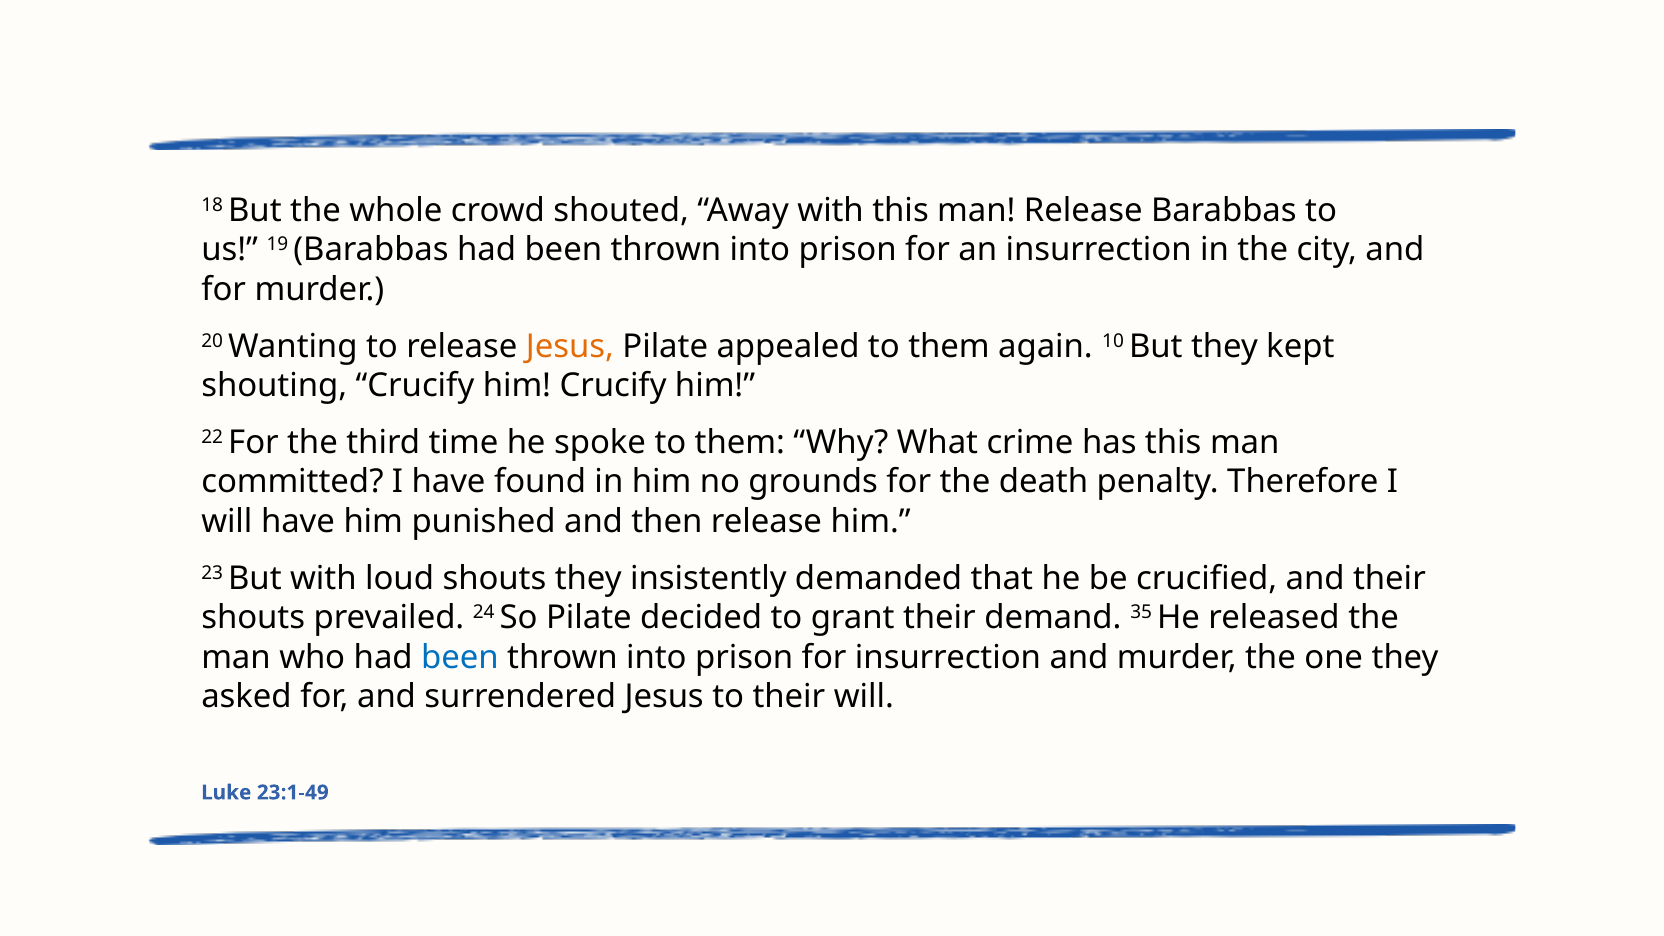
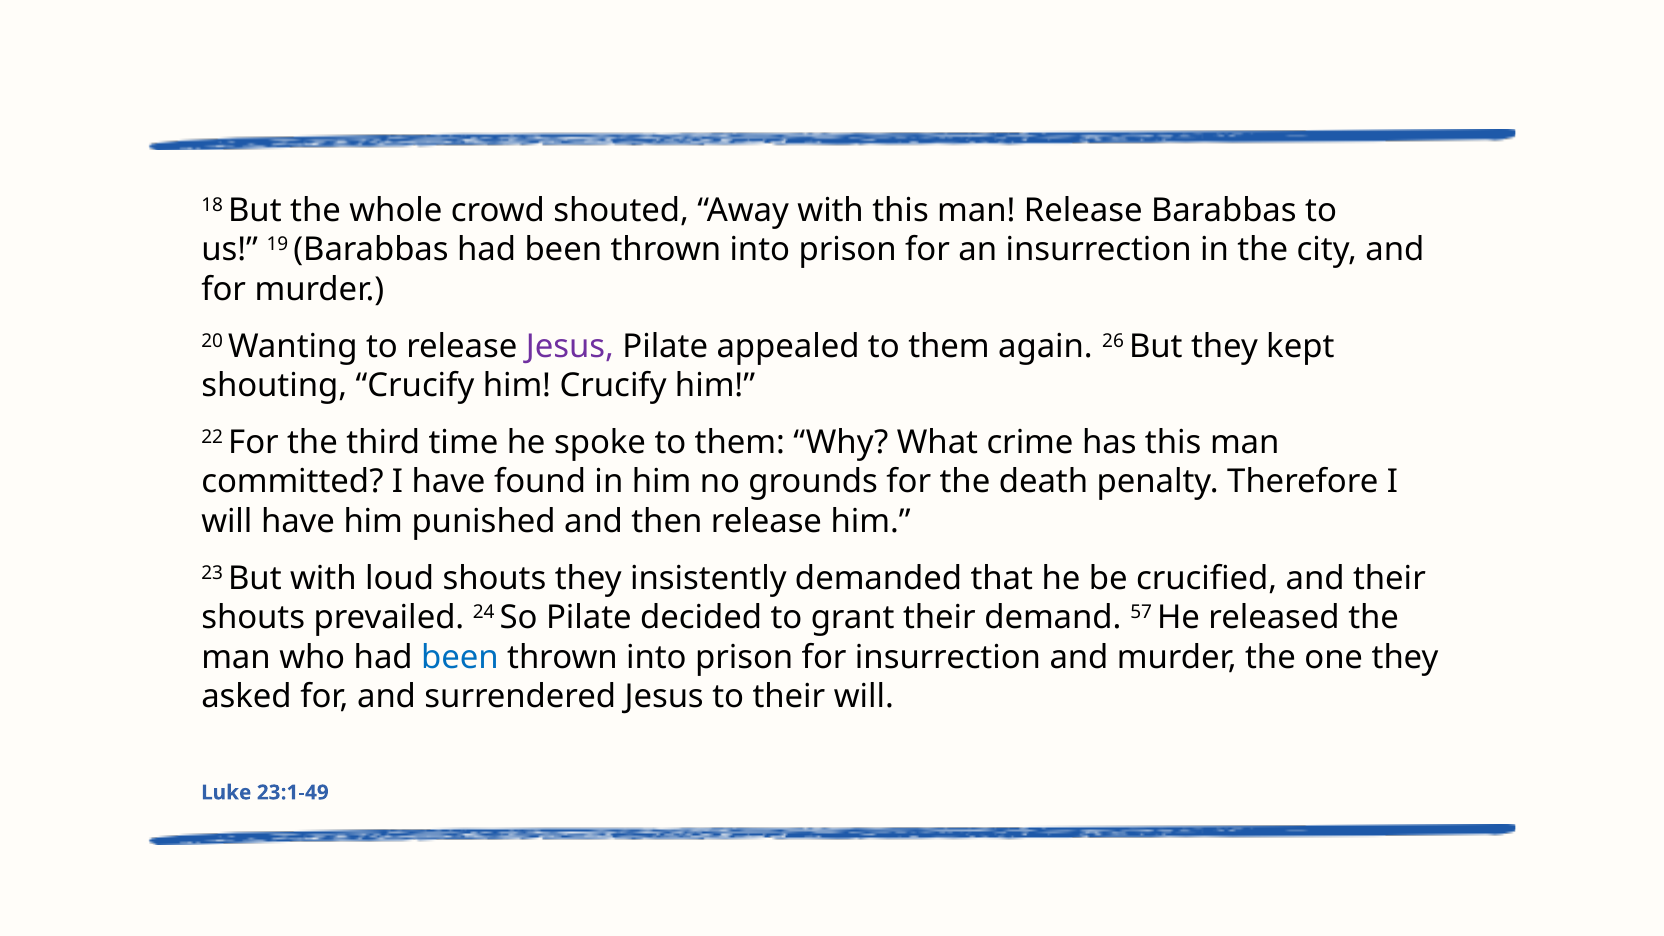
Jesus colour: orange -> purple (570, 346)
10: 10 -> 26 (1113, 341)
35: 35 -> 57 (1141, 613)
